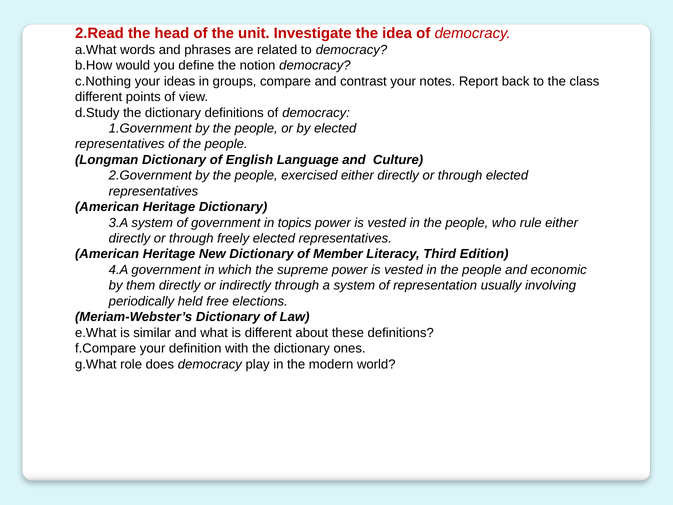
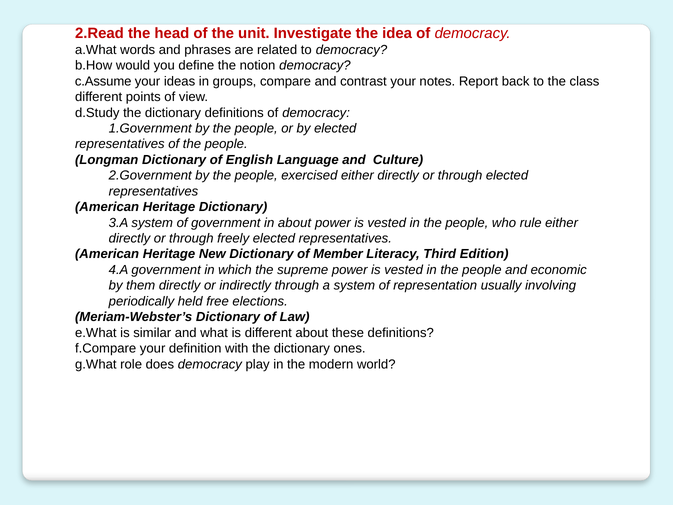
c.Nothing: c.Nothing -> c.Assume (103, 81)
in topics: topics -> about (295, 223)
